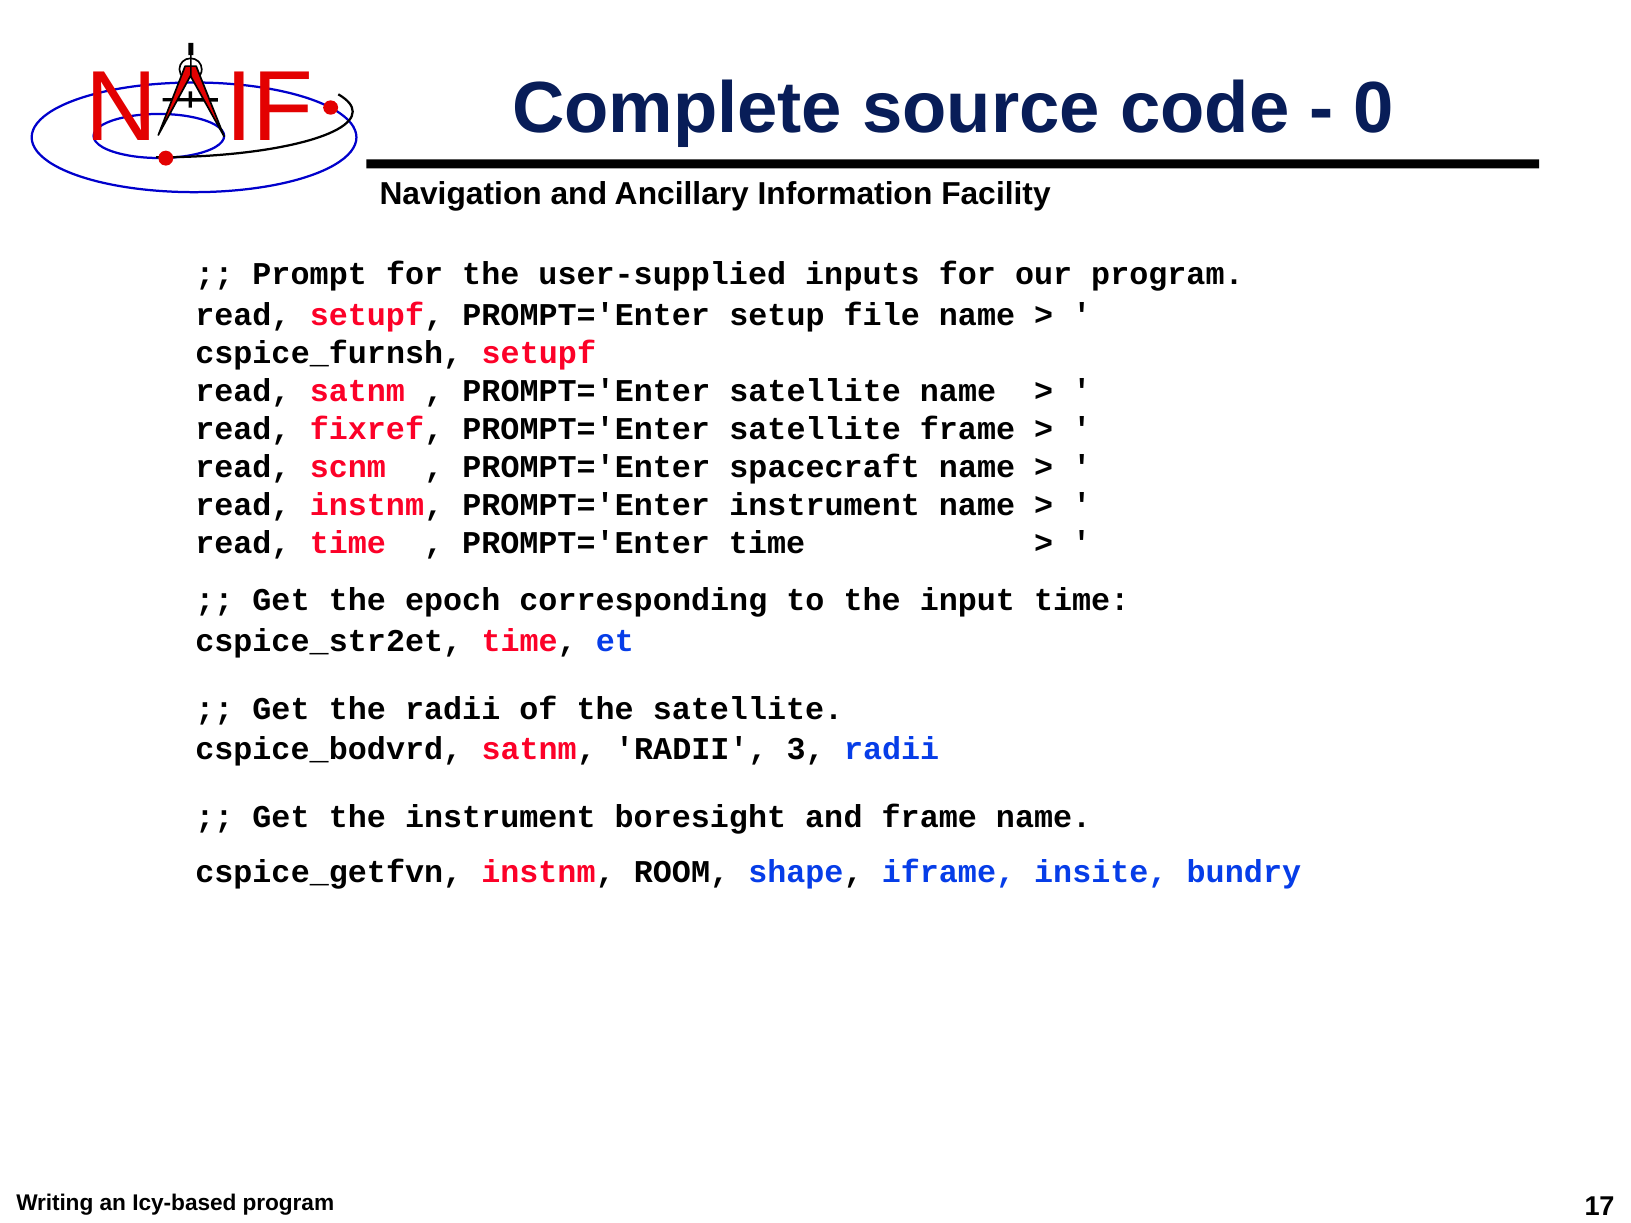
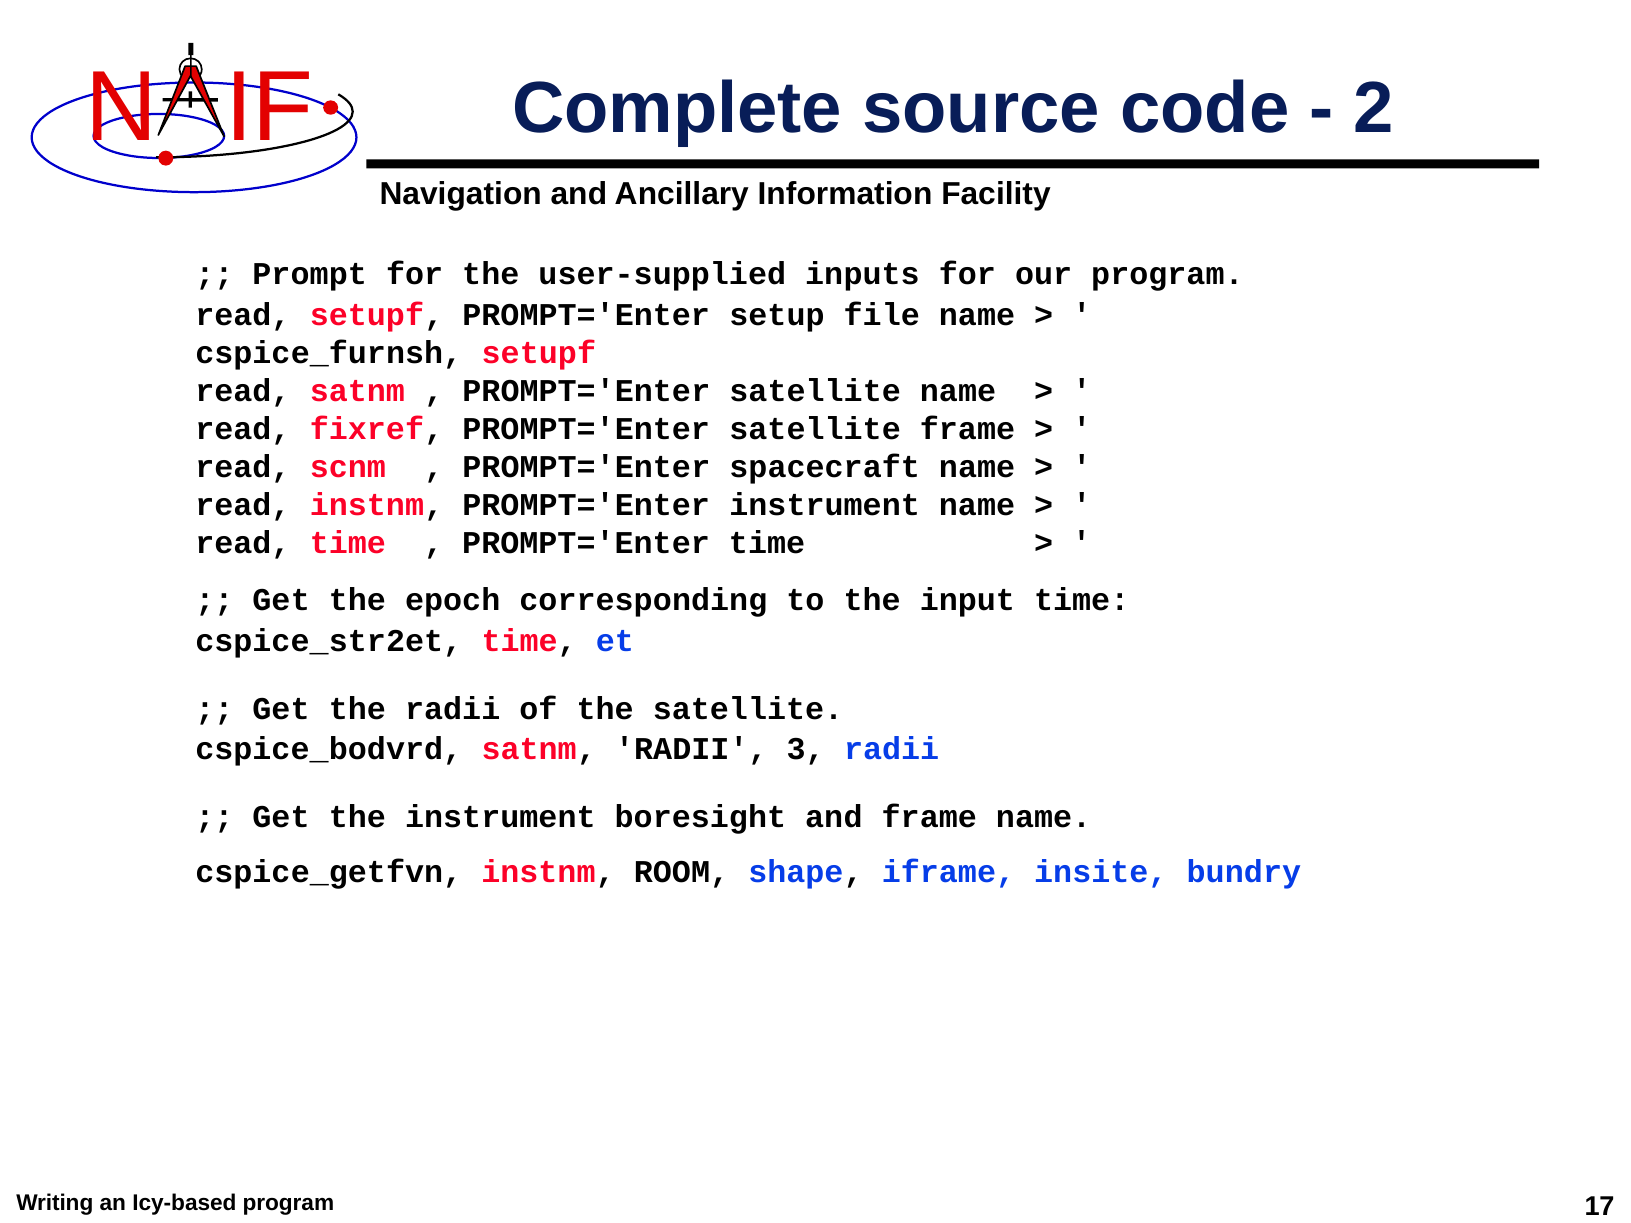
0: 0 -> 2 (1374, 109)
